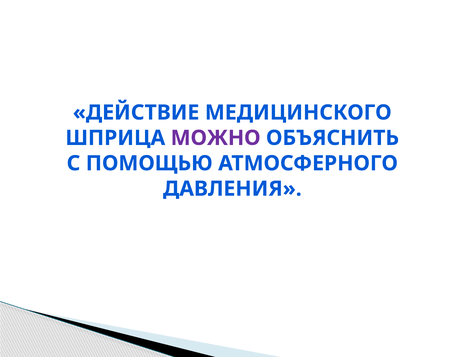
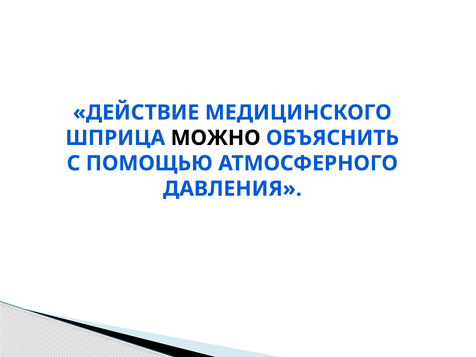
МОЖНО colour: purple -> black (216, 138)
